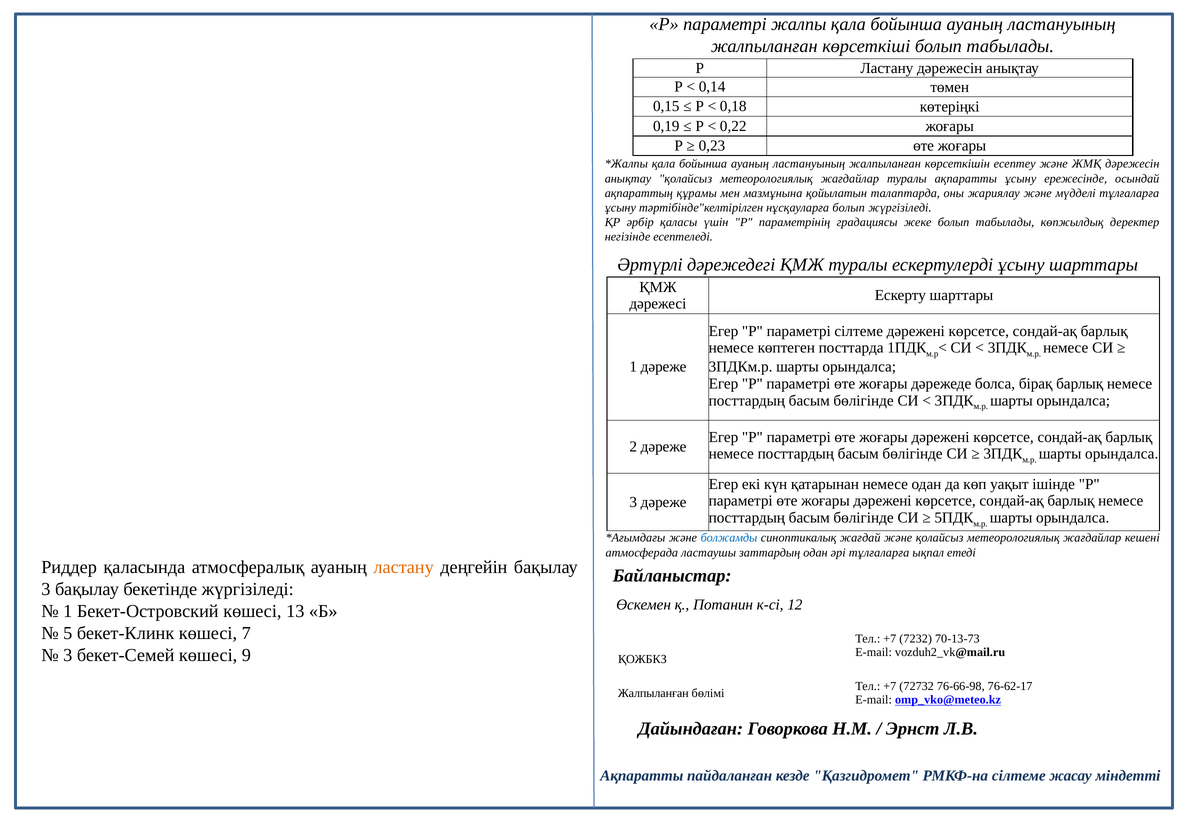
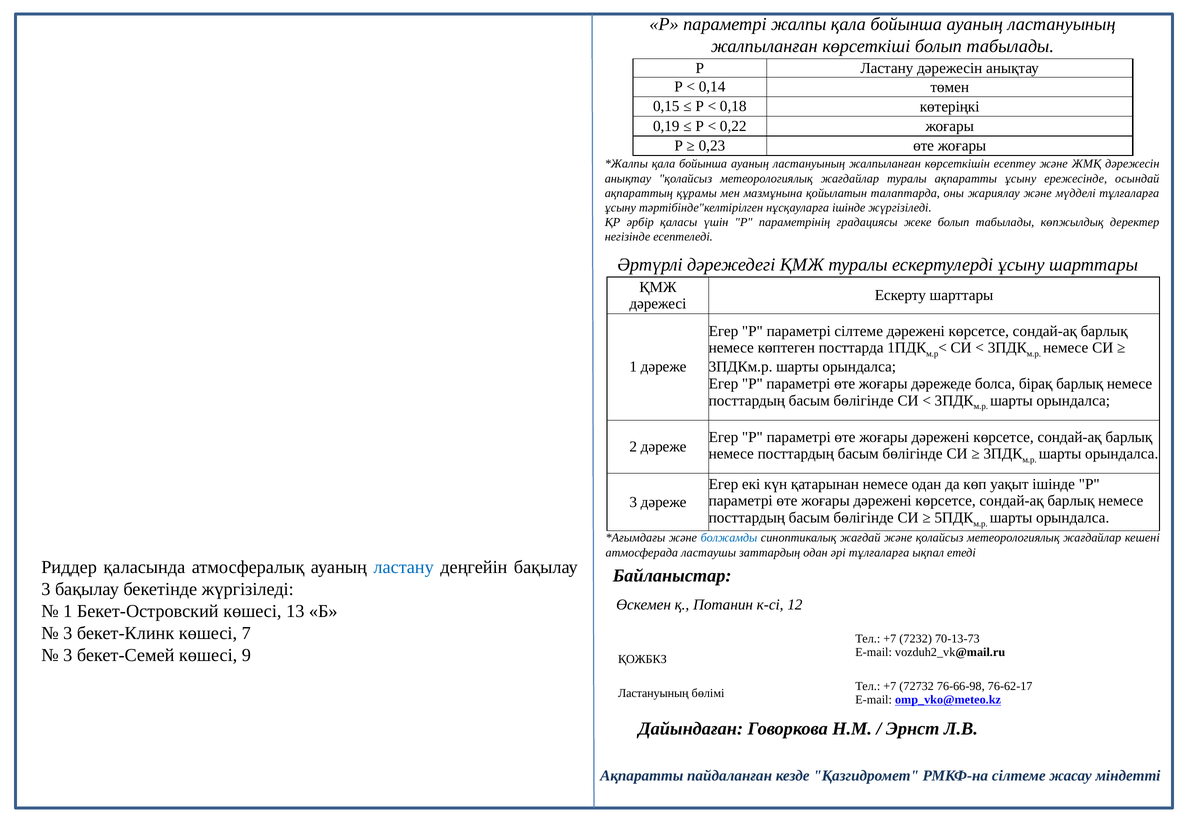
нұсқауларға болып: болып -> ішінде (849, 208)
ластану colour: orange -> blue (404, 568)
5: 5 -> 3 (68, 634)
Жалпыланған: Жалпыланған -> Ластануының (653, 694)
